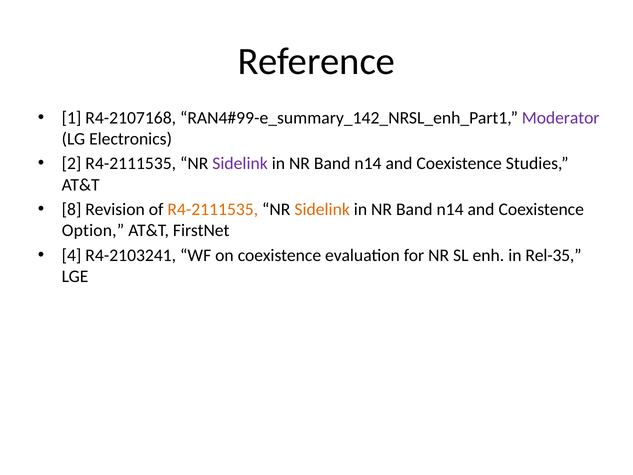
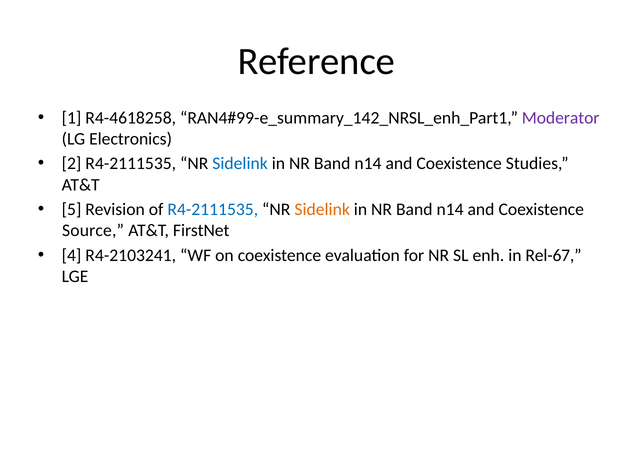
R4-2107168: R4-2107168 -> R4-4618258 (131, 118)
Sidelink colour: purple -> blue (240, 164)
8: 8 -> 5 (72, 209)
R4-2111535 colour: orange -> blue (213, 209)
Option: Option -> Source (93, 230)
Rel-35: Rel-35 -> Rel-67 (554, 255)
